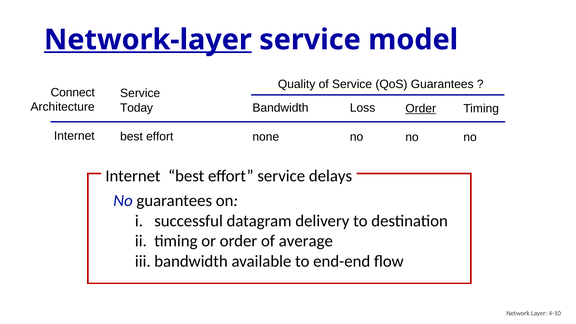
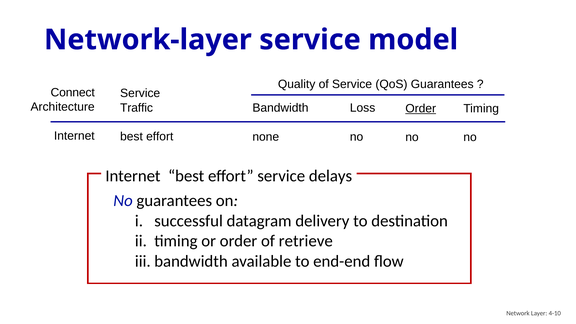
Network-layer underline: present -> none (148, 40)
Today: Today -> Traffic (137, 108)
average: average -> retrieve (306, 241)
